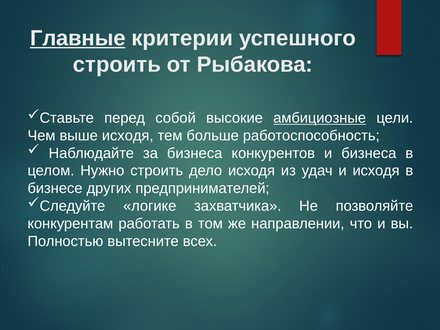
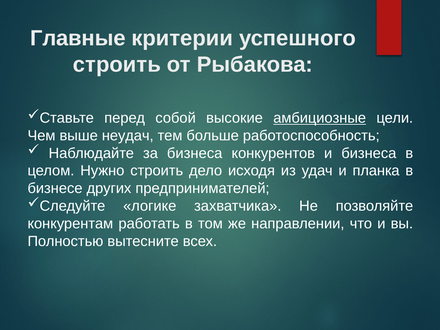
Главные underline: present -> none (78, 38)
выше исходя: исходя -> неудач (128, 136)
и исходя: исходя -> планка (376, 171)
